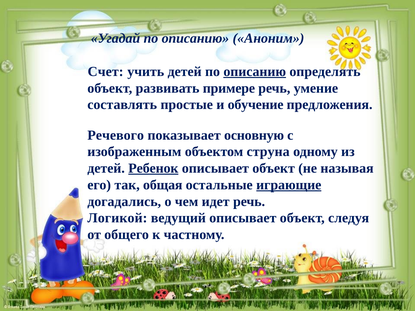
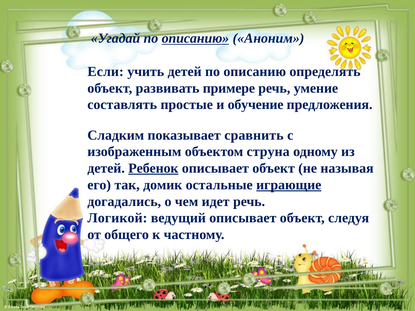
описанию underline: none -> present (195, 38)
Счет: Счет -> Если (106, 72)
описанию underline: present -> none (255, 72)
Речевого: Речевого -> Сладким (116, 135)
основную: основную -> сравнить (254, 135)
общая: общая -> домик (163, 185)
